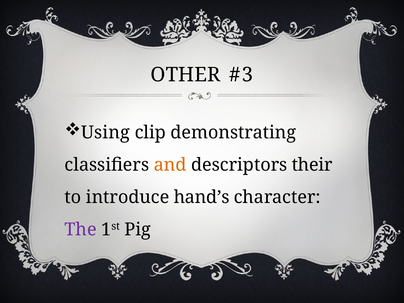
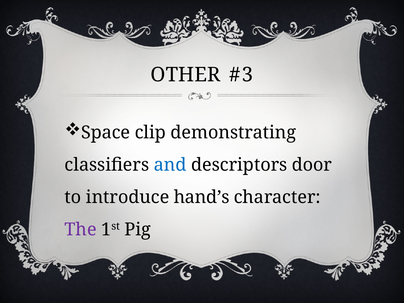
Using: Using -> Space (106, 133)
and colour: orange -> blue (170, 165)
their: their -> door (312, 165)
